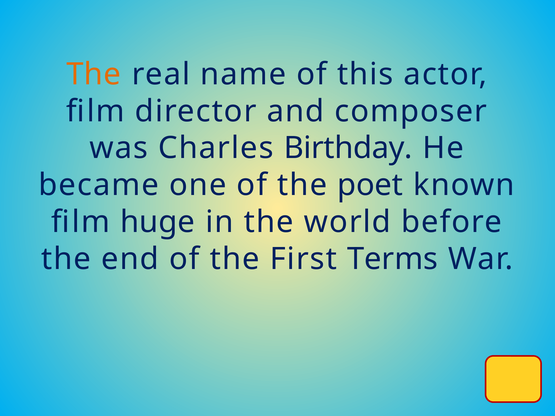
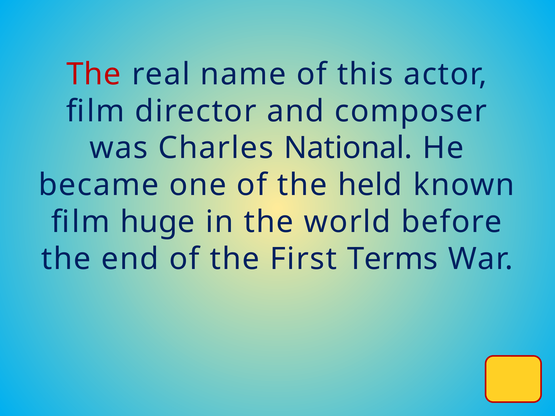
The colour: orange -> red (94, 74)
Birthday: Birthday -> National (348, 148)
poet: poet -> held (370, 185)
